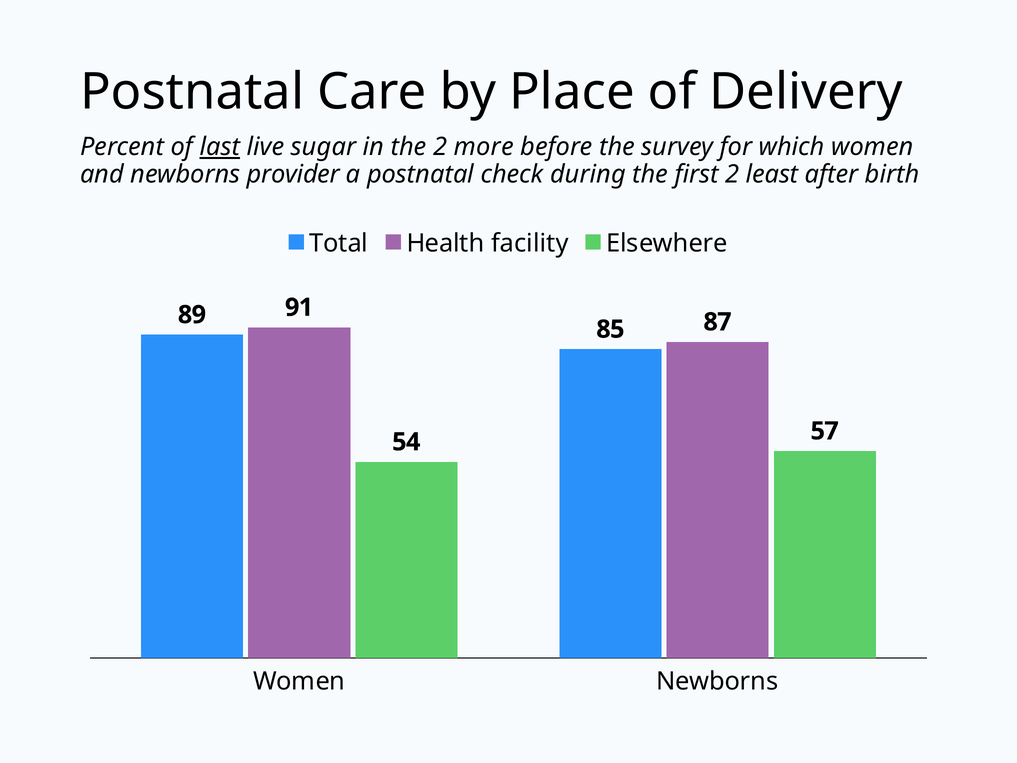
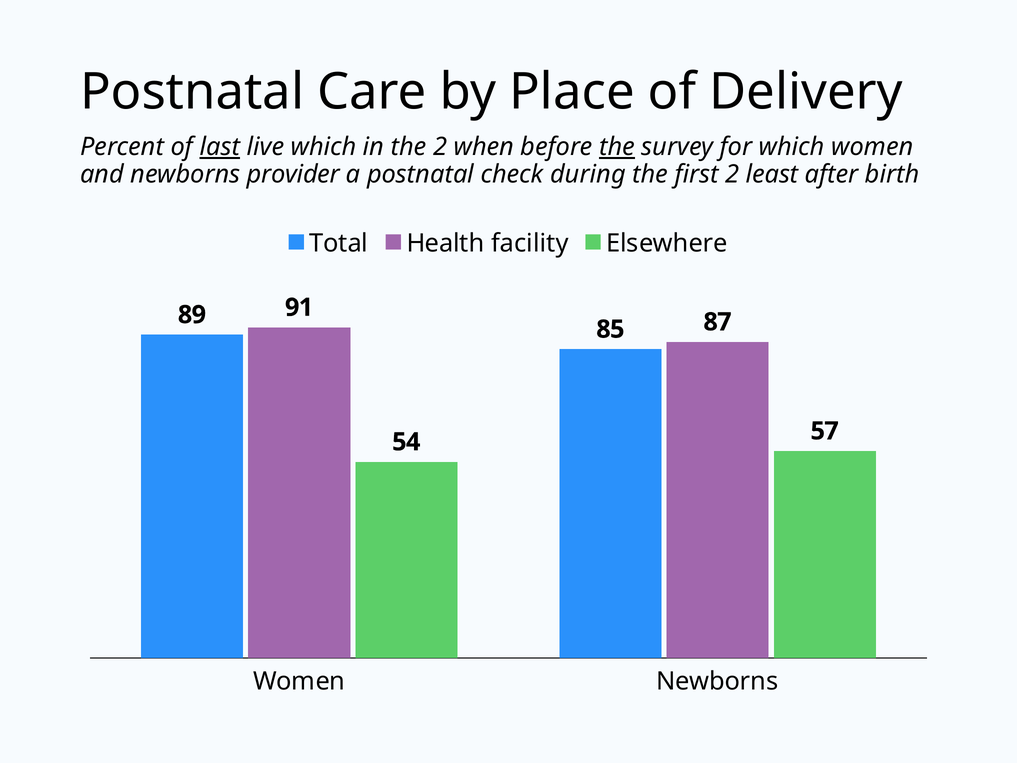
live sugar: sugar -> which (324, 147)
more: more -> when (484, 147)
the underline: none -> present (617, 147)
